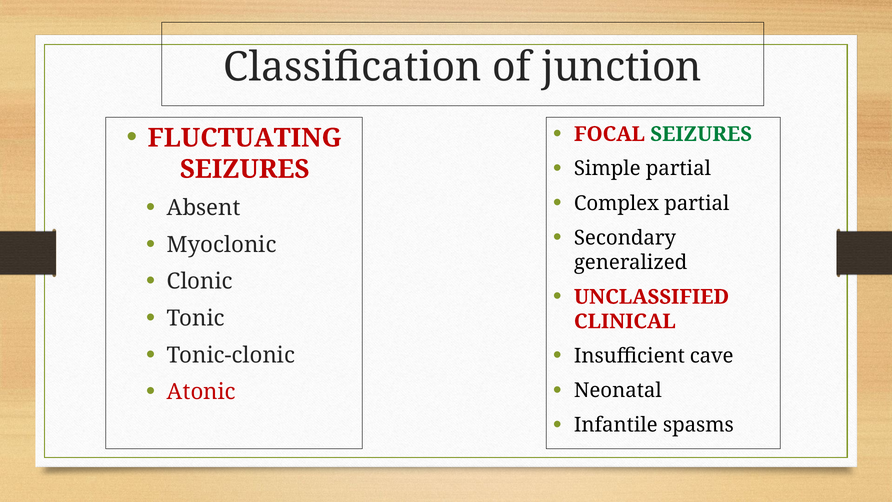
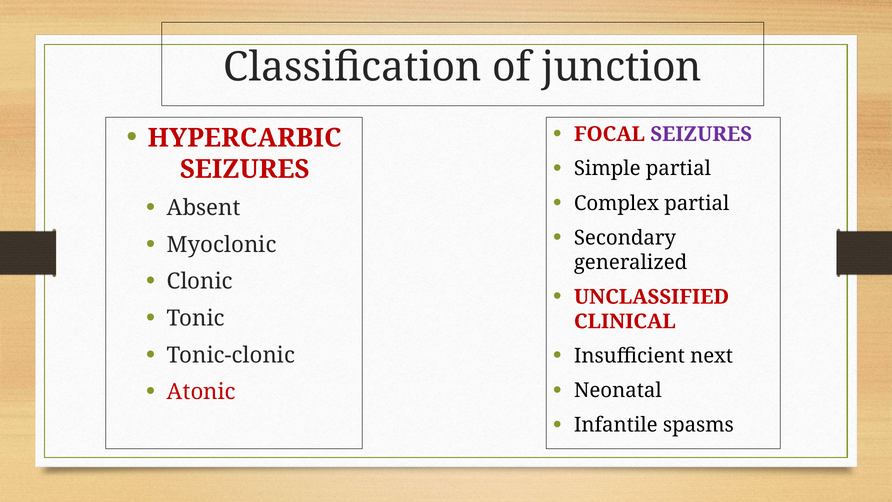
SEIZURES colour: green -> purple (701, 134)
FLUCTUATING: FLUCTUATING -> HYPERCARBIC (245, 138)
cave: cave -> next (712, 356)
